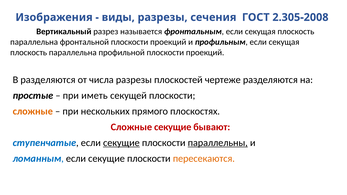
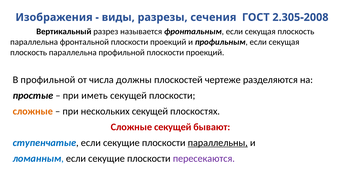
В разделяются: разделяются -> профильной (48, 80)
числа разрезы: разрезы -> должны (134, 80)
нескольких прямого: прямого -> секущей (150, 111)
Сложные секущие: секущие -> секущей (173, 127)
секущие underline: present -> none (121, 143)
пересекаются colour: orange -> purple (204, 159)
